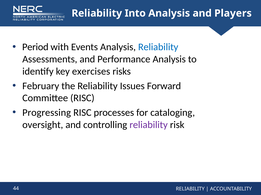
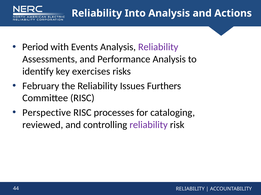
Players: Players -> Actions (233, 13)
Reliability colour: blue -> purple (158, 47)
Forward: Forward -> Furthers (164, 86)
Progressing: Progressing -> Perspective (47, 113)
oversight: oversight -> reviewed (43, 125)
